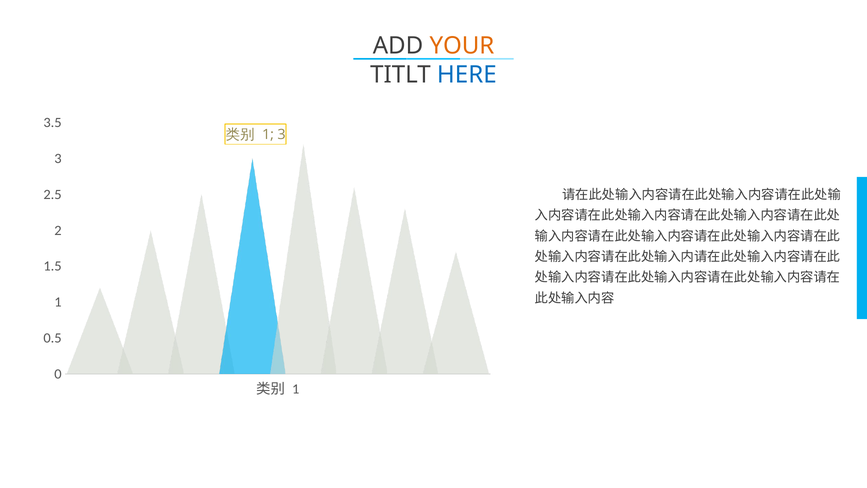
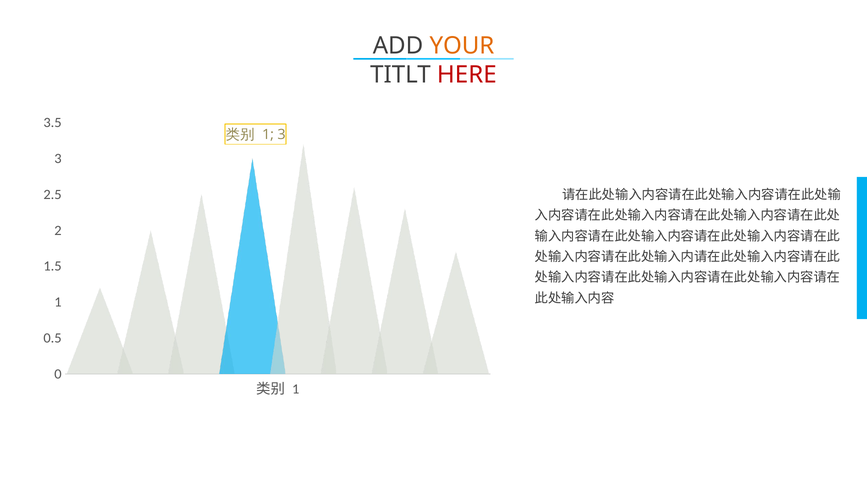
HERE colour: blue -> red (467, 75)
